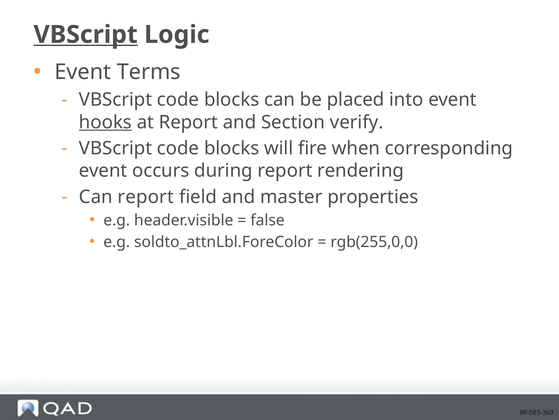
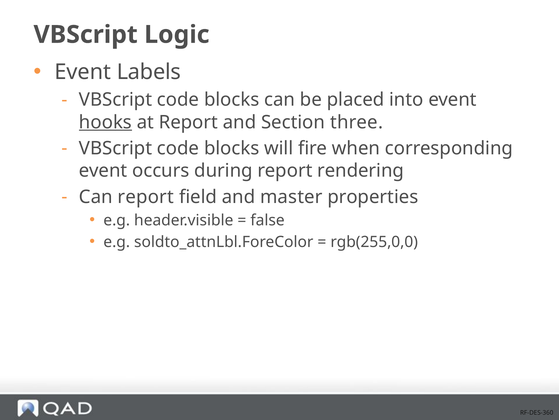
VBScript underline: present -> none (86, 35)
Terms: Terms -> Labels (149, 72)
verify: verify -> three (357, 122)
